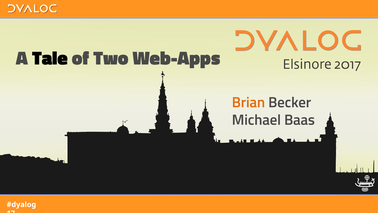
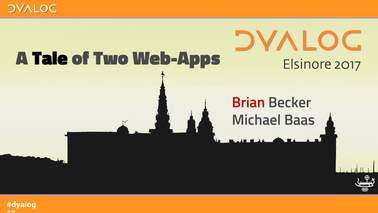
Brian colour: orange -> red (248, 102)
